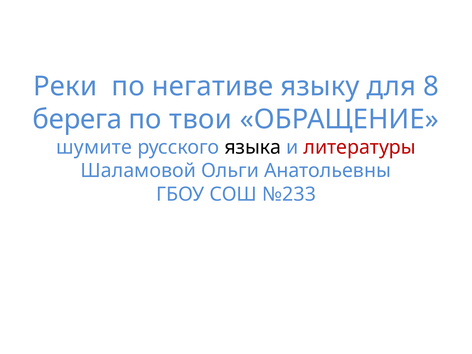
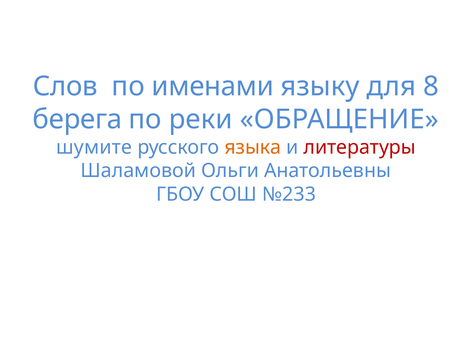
Реки: Реки -> Слов (65, 86)
негативе: негативе -> именами (213, 86)
твои: твои -> реки (201, 119)
языка colour: black -> orange (253, 147)
